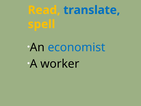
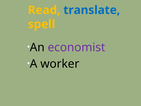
economist colour: blue -> purple (76, 47)
